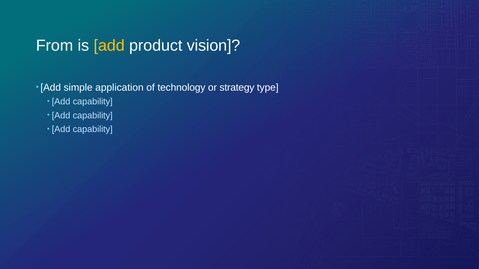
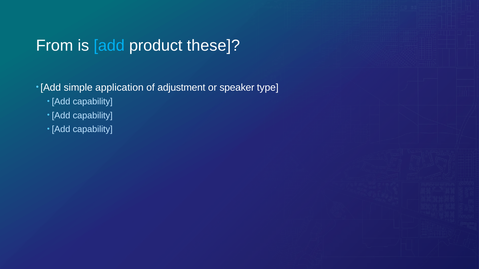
add colour: yellow -> light blue (109, 46)
vision: vision -> these (213, 46)
technology: technology -> adjustment (181, 88)
strategy: strategy -> speaker (237, 88)
